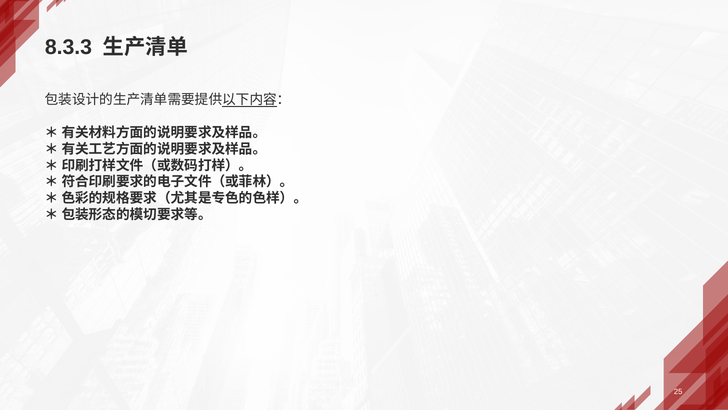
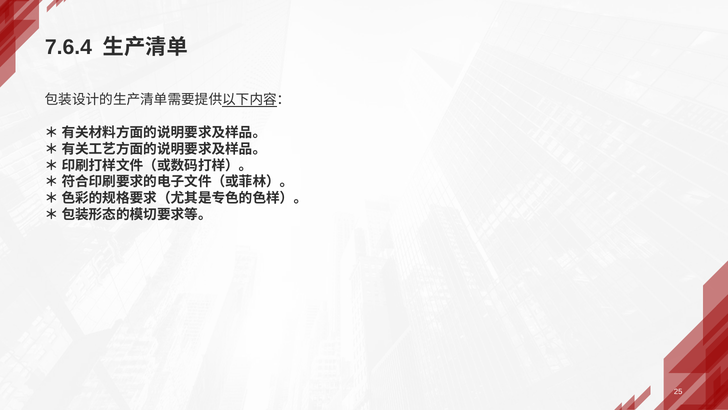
8.3.3: 8.3.3 -> 7.6.4 (68, 47)
